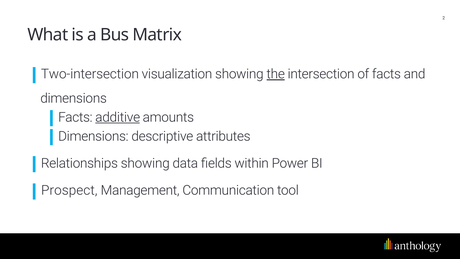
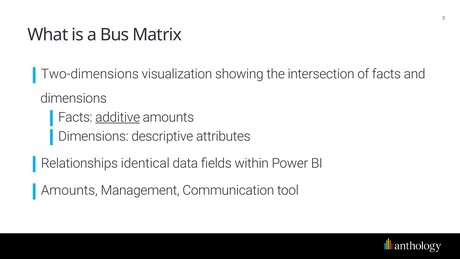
Two-intersection: Two-intersection -> Two-dimensions (90, 74)
the underline: present -> none (276, 74)
Relationships showing: showing -> identical (145, 163)
Prospect: Prospect -> Amounts (69, 190)
